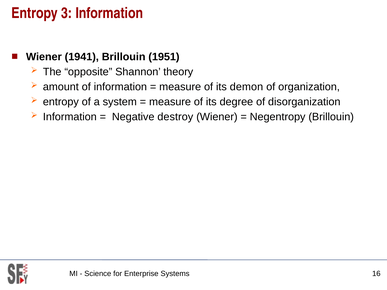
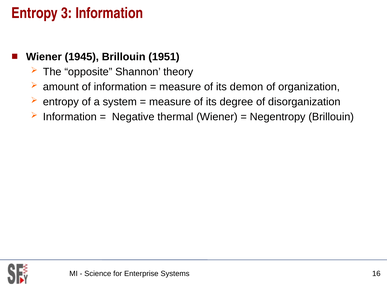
1941: 1941 -> 1945 (82, 57)
destroy: destroy -> thermal (175, 117)
